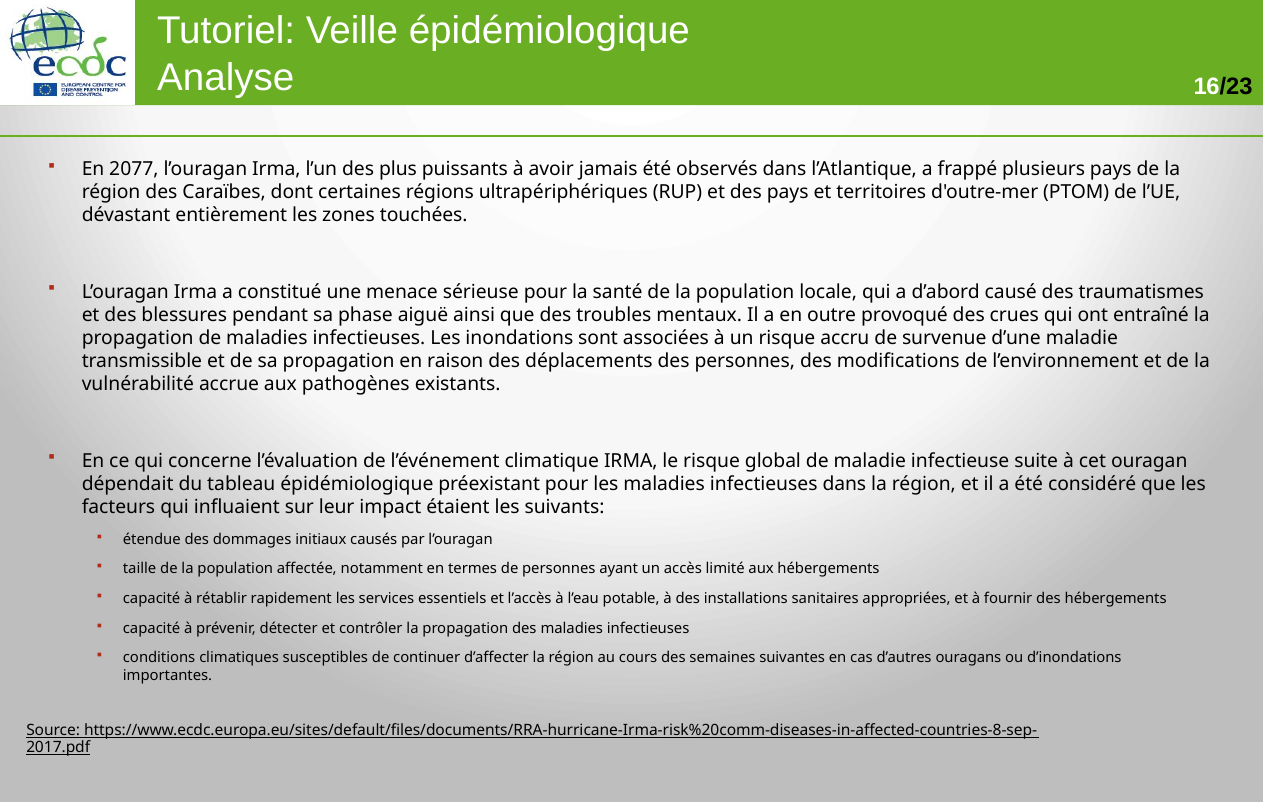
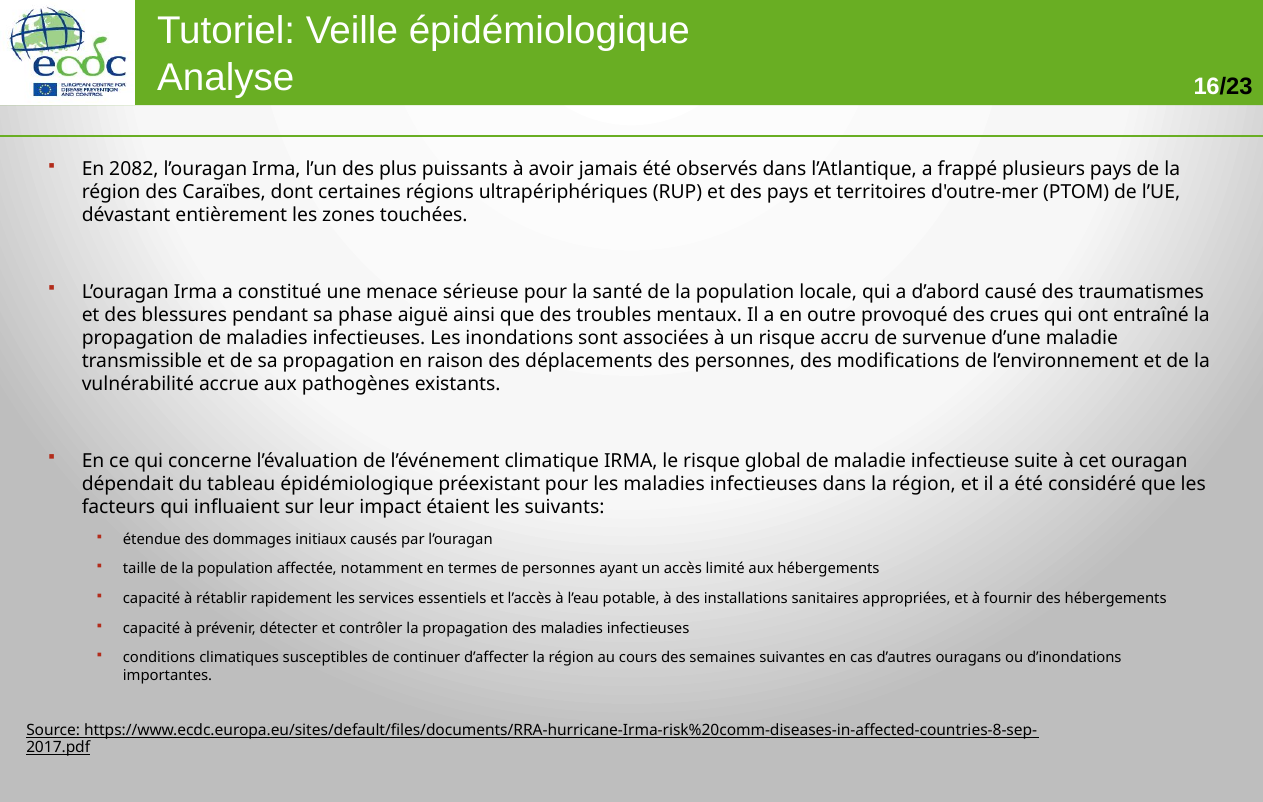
2077: 2077 -> 2082 (134, 169)
